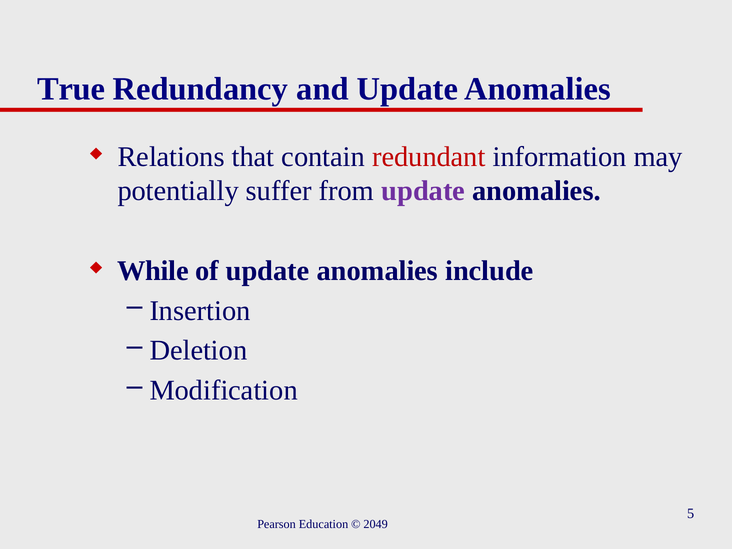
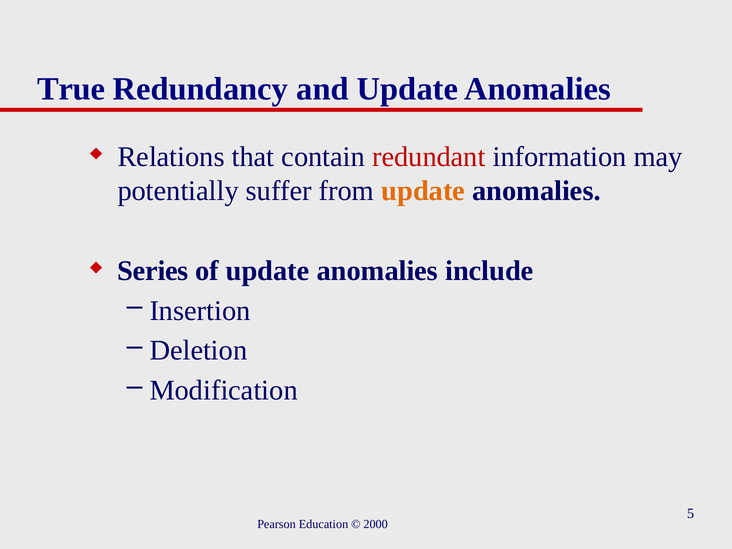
update colour: purple -> orange (423, 191)
While: While -> Series (153, 271)
2049: 2049 -> 2000 (376, 524)
